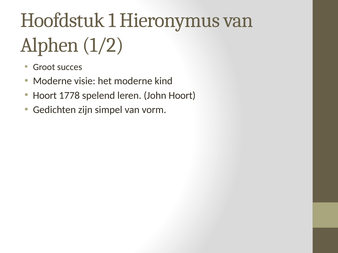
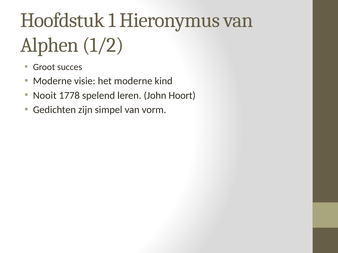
Hoort: Hoort -> Nooit (45, 96)
